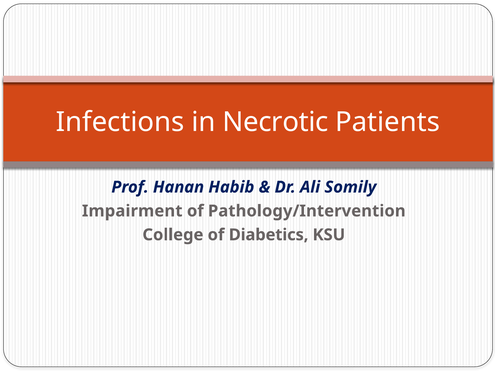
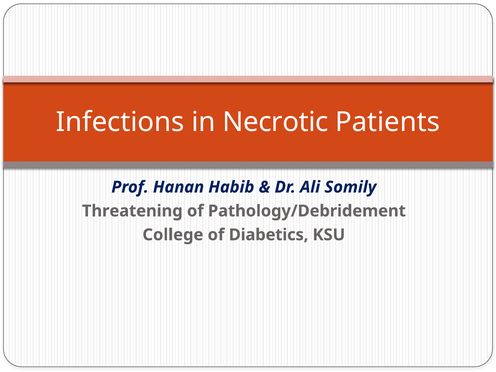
Impairment: Impairment -> Threatening (132, 211)
Pathology/Intervention: Pathology/Intervention -> Pathology/Debridement (307, 211)
